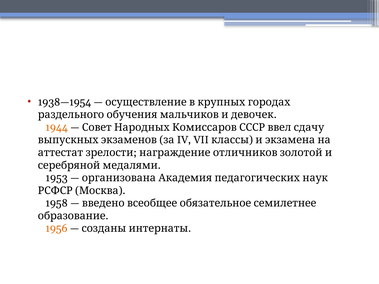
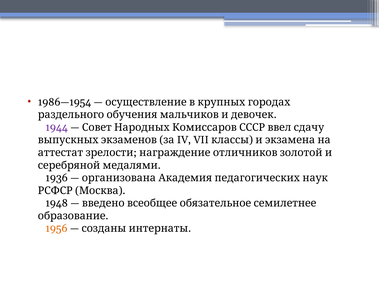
1938—1954: 1938—1954 -> 1986—1954 (65, 102)
1944 colour: orange -> purple (57, 127)
1953: 1953 -> 1936 (57, 178)
1958: 1958 -> 1948 (57, 203)
